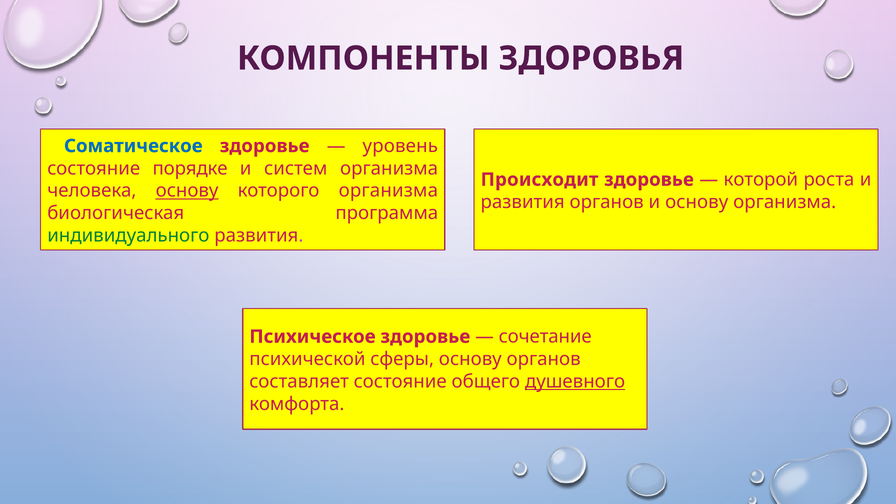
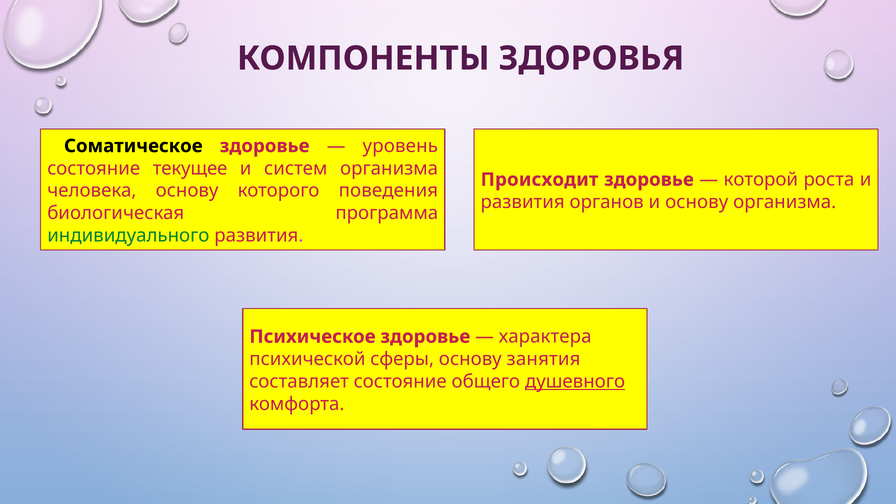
Соматическое colour: blue -> black (133, 146)
порядке: порядке -> текущее (190, 168)
основу underline: present -> none (187, 191)
которого организма: организма -> поведения (388, 191)
сочетание: сочетание -> характера (545, 337)
основу органов: органов -> занятия (544, 359)
